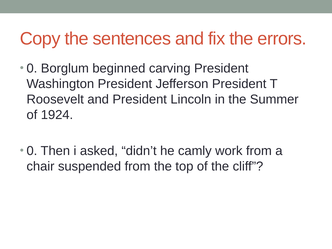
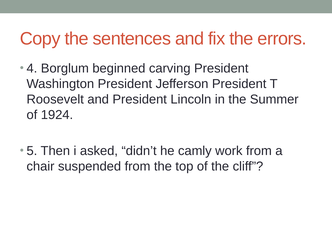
0: 0 -> 4 (32, 68)
0: 0 -> 5 (32, 151)
